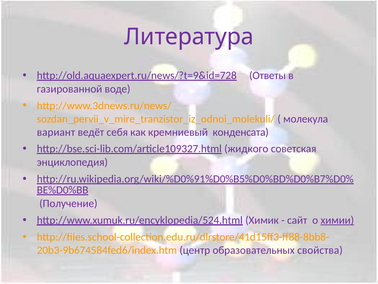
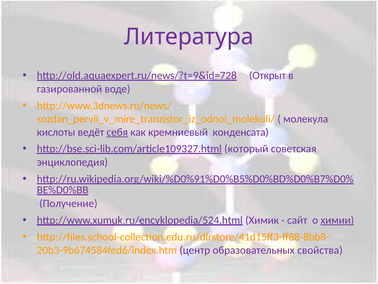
Ответы: Ответы -> Открыт (268, 75)
вариант: вариант -> кислоты (56, 132)
себя underline: none -> present (117, 132)
жидкого: жидкого -> который (246, 149)
